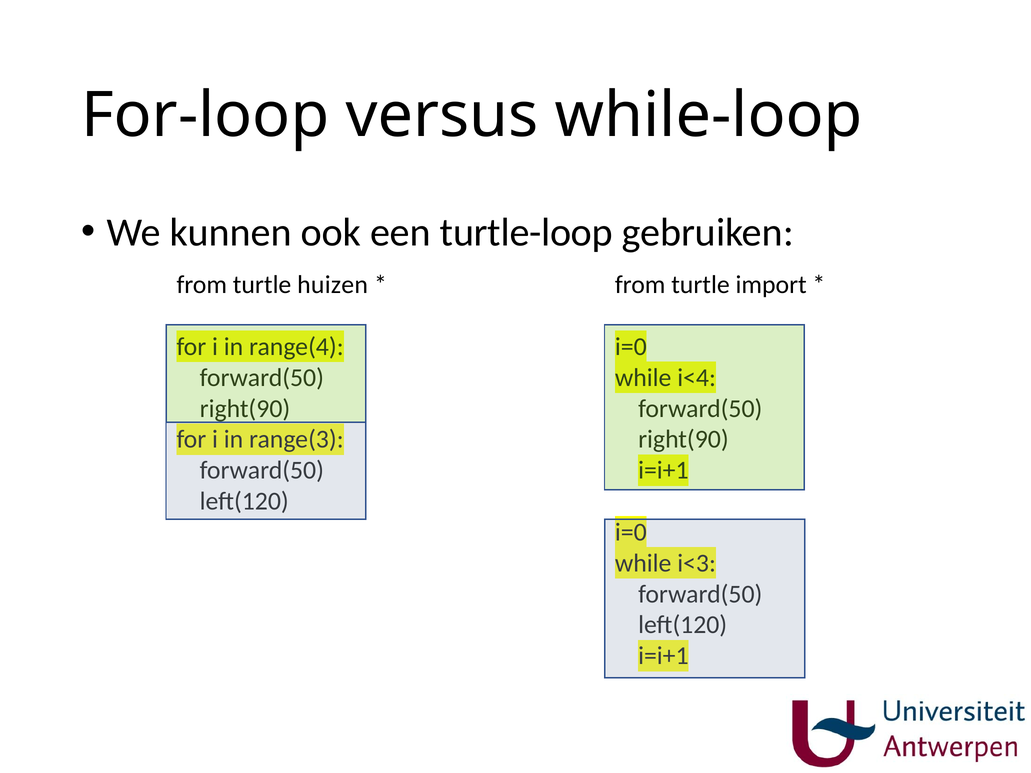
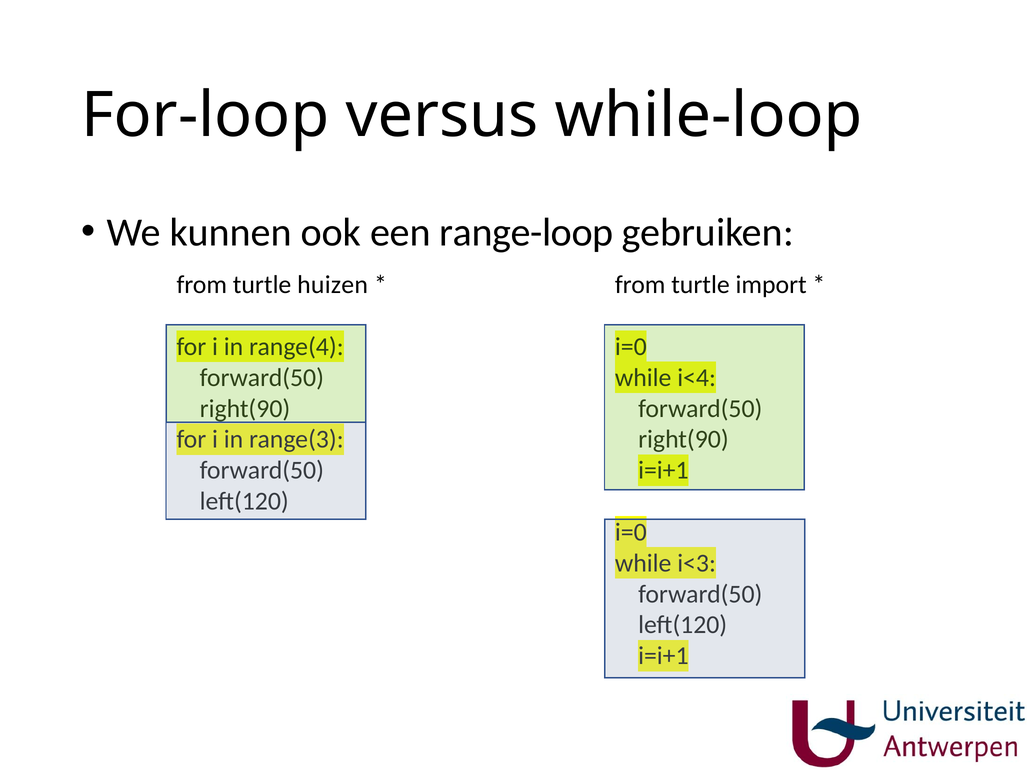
turtle-loop: turtle-loop -> range-loop (526, 232)
